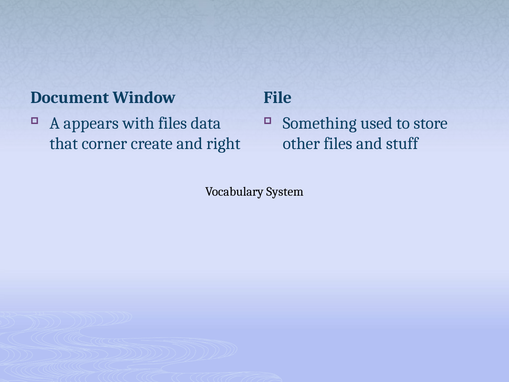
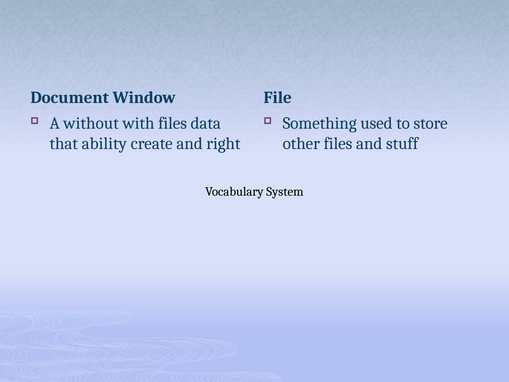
appears: appears -> without (91, 123)
corner: corner -> ability (104, 143)
